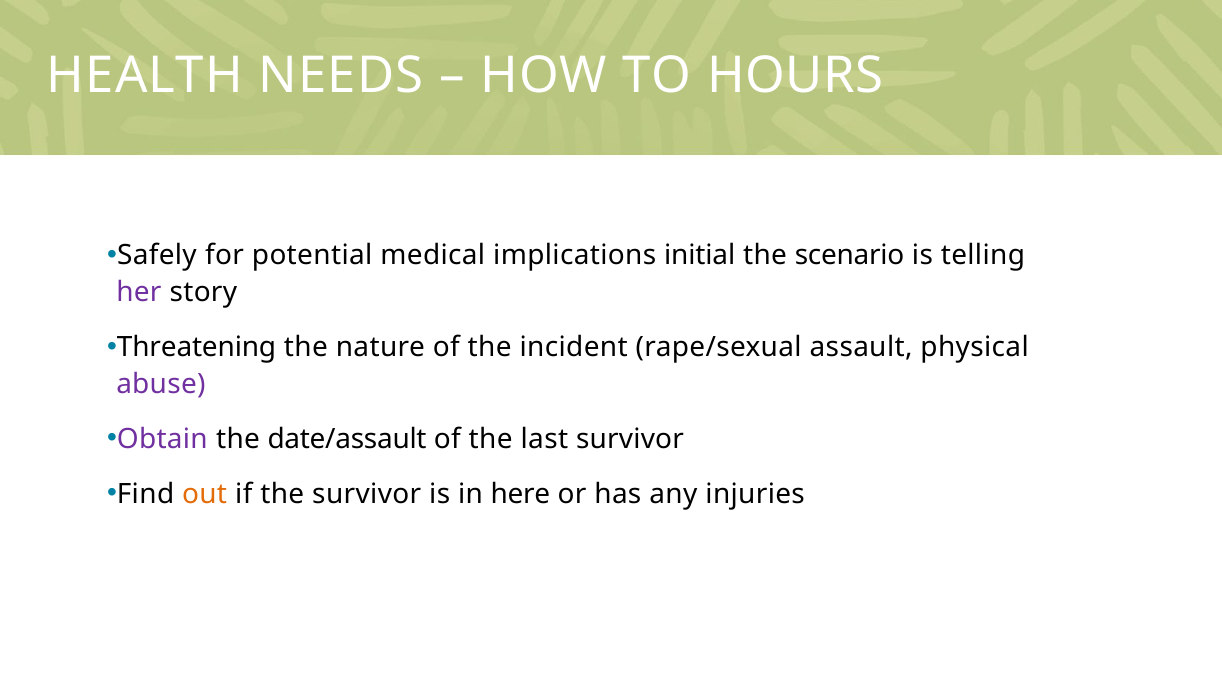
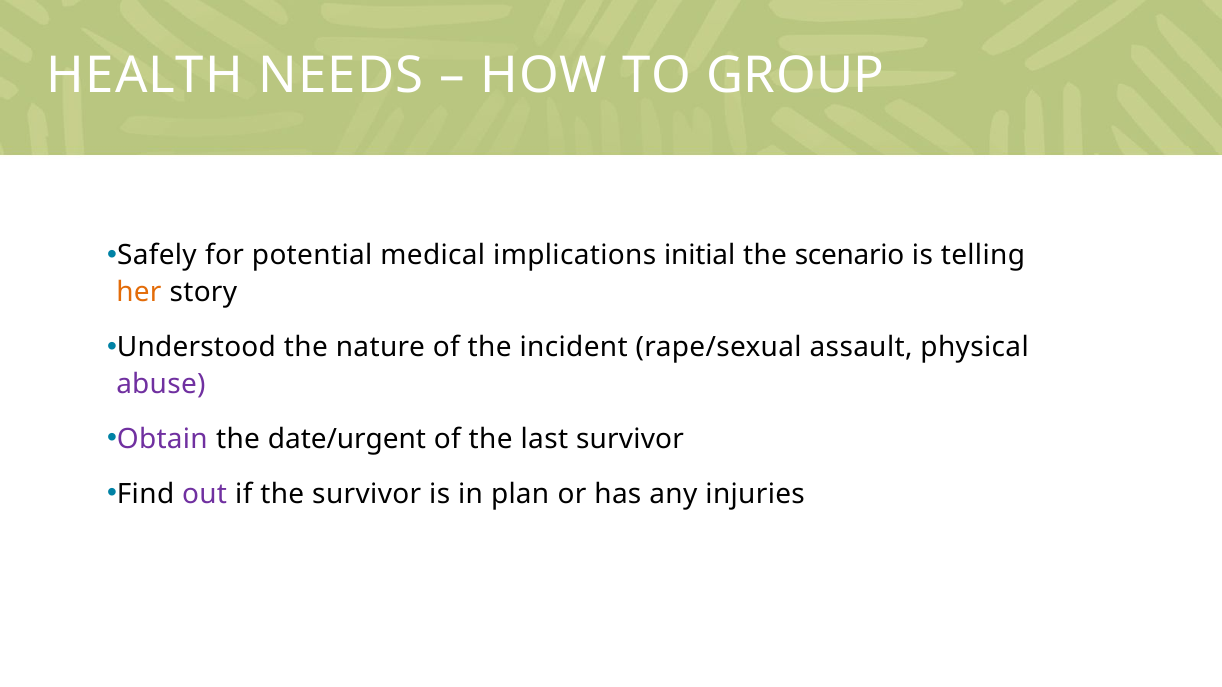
HOURS: HOURS -> GROUP (796, 75)
her colour: purple -> orange (139, 293)
Threatening: Threatening -> Understood (196, 348)
date/assault: date/assault -> date/urgent (347, 439)
out colour: orange -> purple (205, 494)
here: here -> plan (520, 494)
